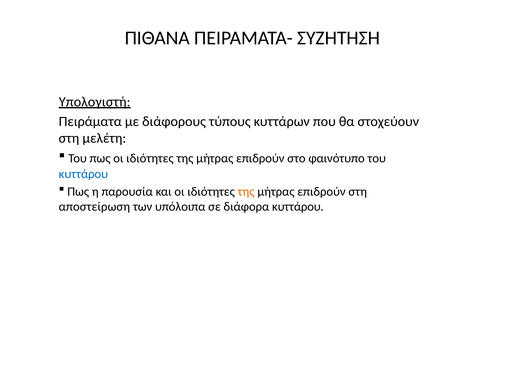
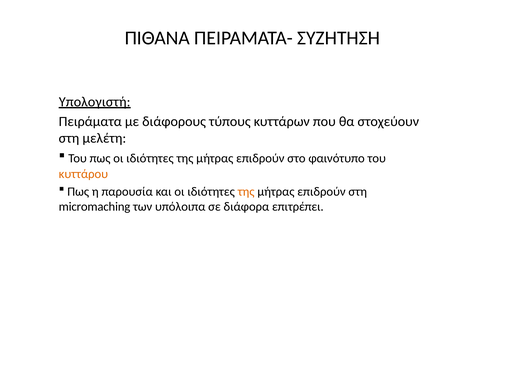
κυττάρου colour: blue -> orange (83, 174)
αποστείρωση: αποστείρωση -> micromaching (95, 207)
διάφορα κυττάρου: κυττάρου -> επιτρέπει (298, 207)
